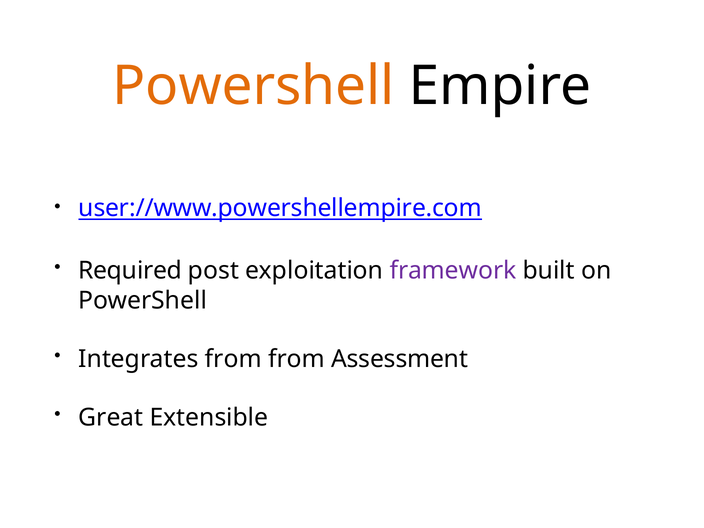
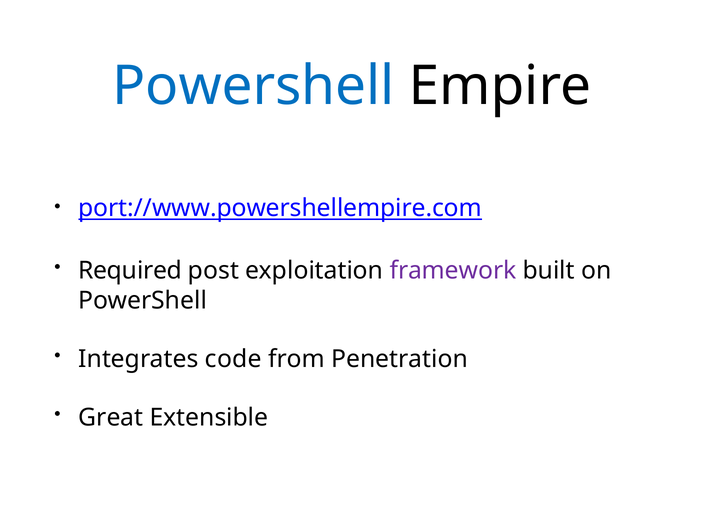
Powershell colour: orange -> blue (253, 86)
user://www.powershellempire.com: user://www.powershellempire.com -> port://www.powershellempire.com (280, 208)
Integrates from: from -> code (233, 359)
Assessment: Assessment -> Penetration (399, 359)
